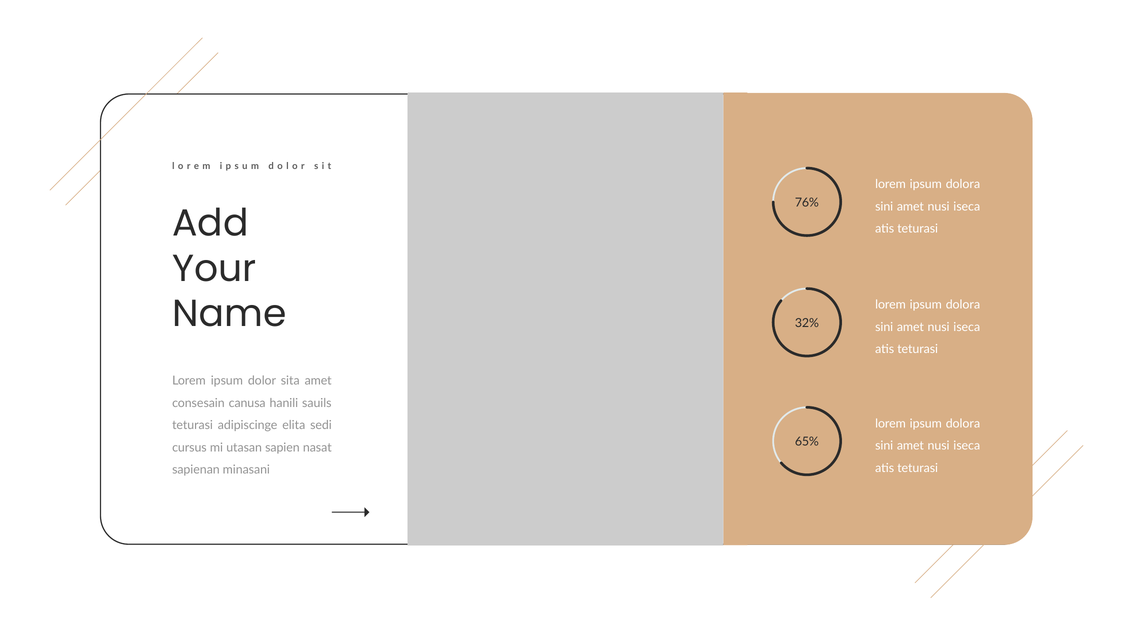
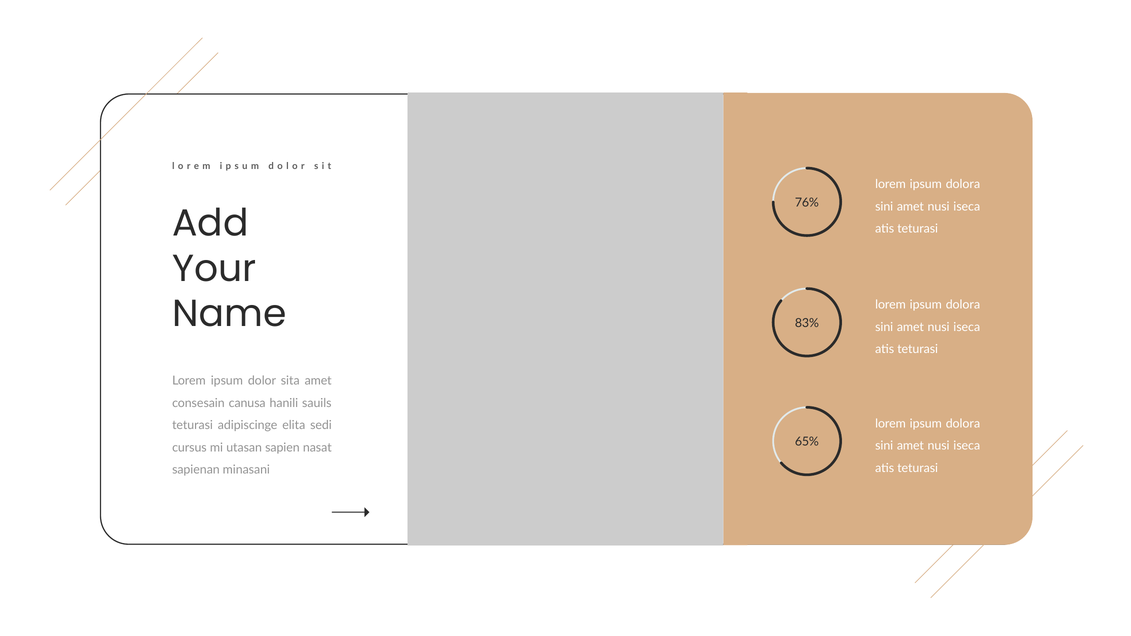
32%: 32% -> 83% (807, 323)
